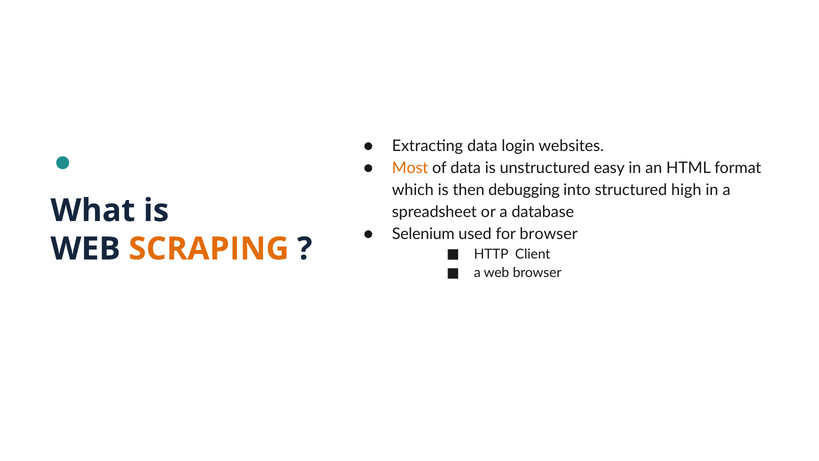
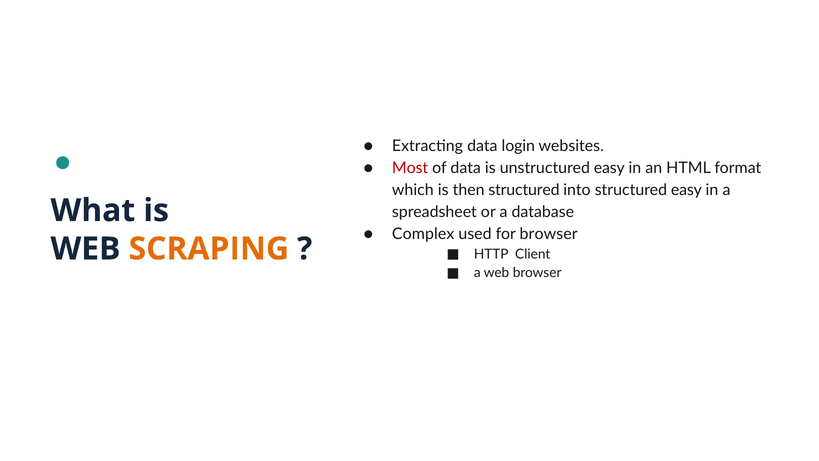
Most colour: orange -> red (410, 168)
then debugging: debugging -> structured (524, 190)
structured high: high -> easy (686, 190)
Selenium: Selenium -> Complex (423, 234)
